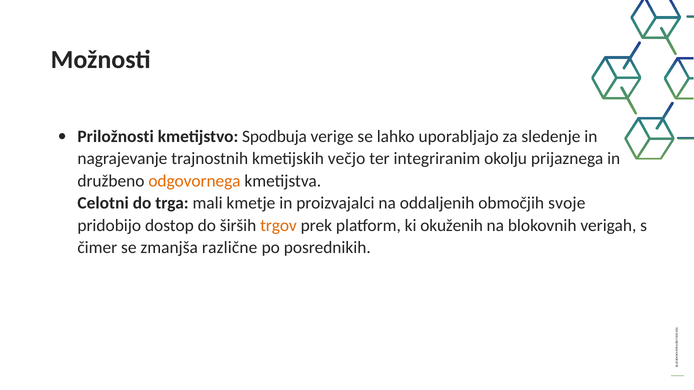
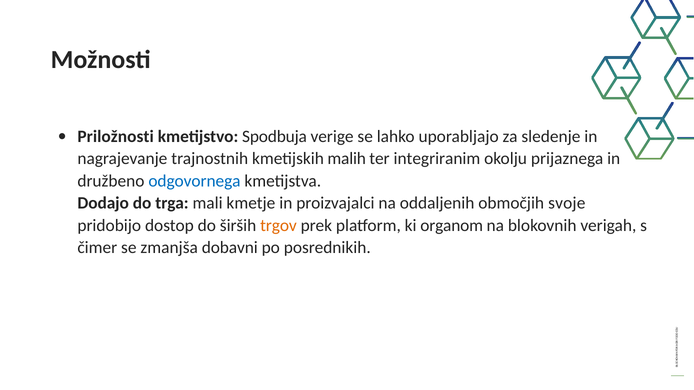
večjo: večjo -> malih (347, 159)
odgovornega colour: orange -> blue (194, 181)
Celotni: Celotni -> Dodajo (103, 203)
okuženih: okuženih -> organom (452, 226)
različne: različne -> dobavni (230, 248)
